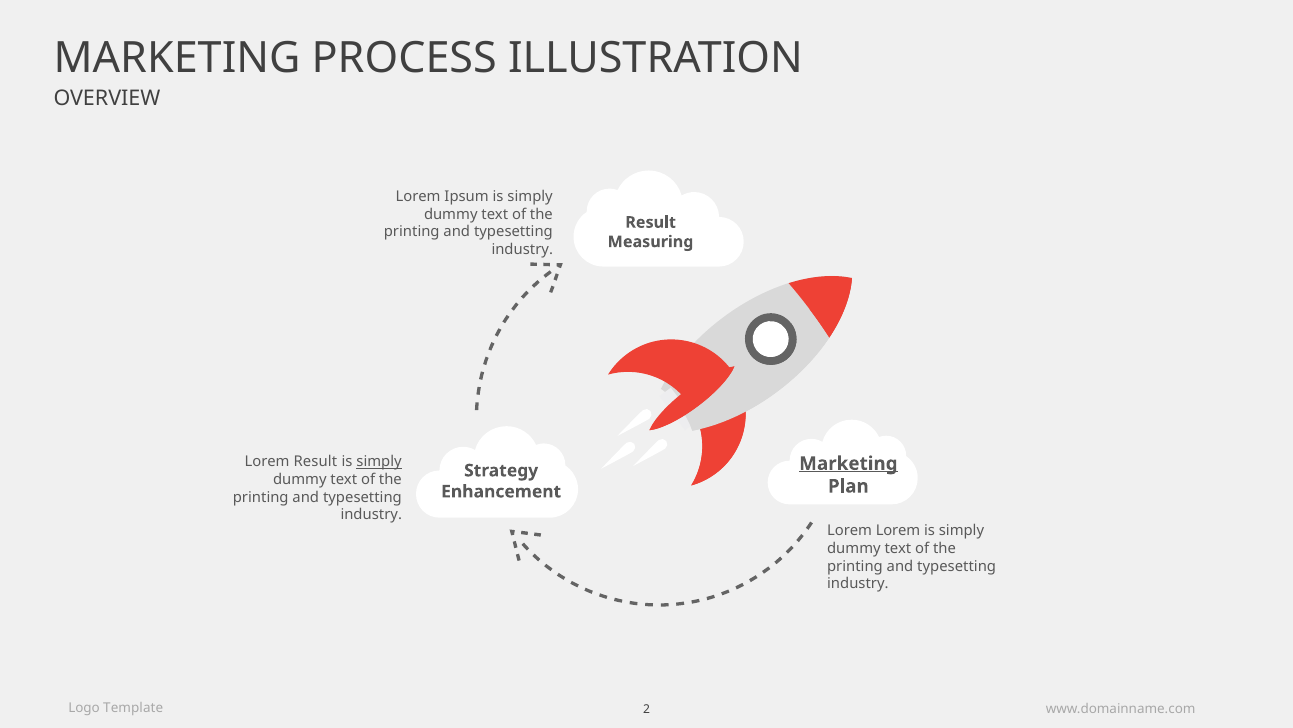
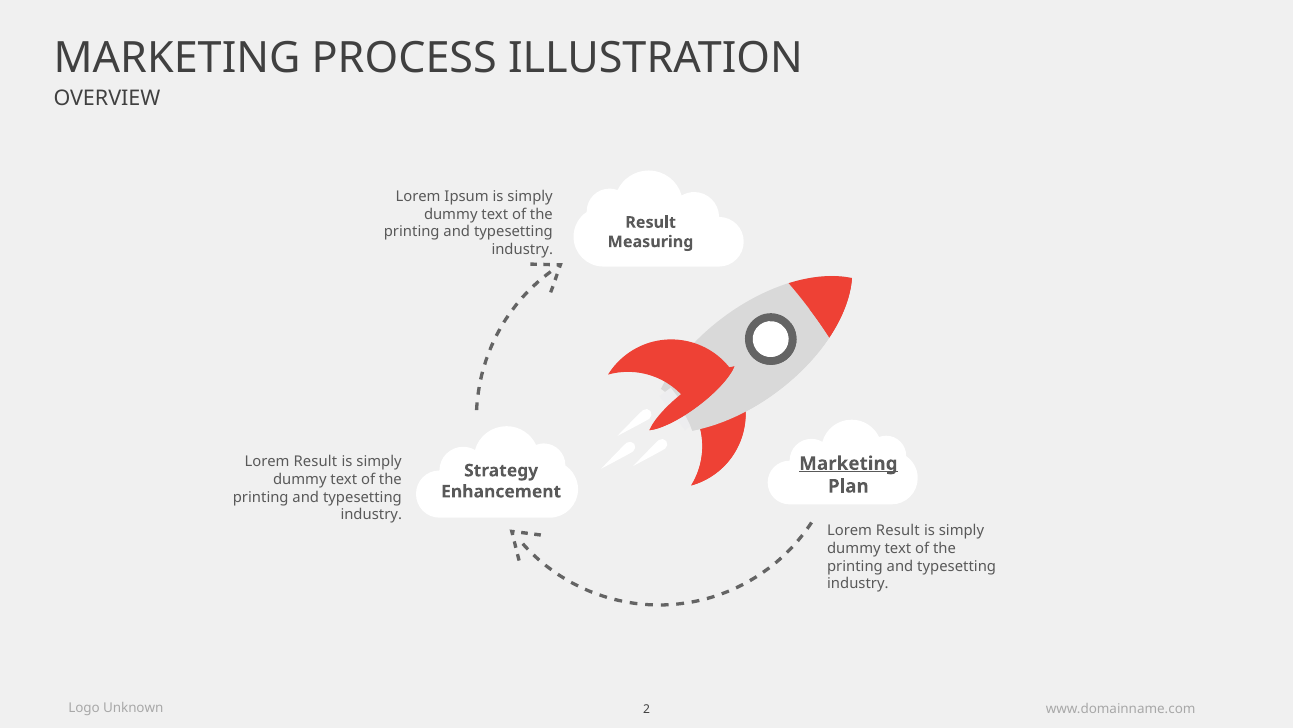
simply underline: present -> none (379, 461)
Lorem: Lorem -> Result (898, 530)
Template: Template -> Unknown (133, 708)
